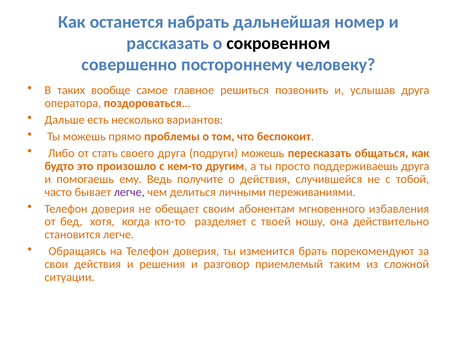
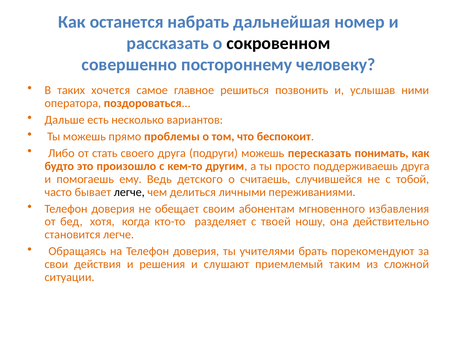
вообще: вообще -> хочется (111, 90)
услышав друга: друга -> ними (415, 90)
общаться: общаться -> понимать (382, 153)
получите: получите -> детского (200, 179)
о действия: действия -> считаешь (265, 179)
легче colour: purple -> black (129, 192)
изменится: изменится -> учителями (267, 252)
разговор: разговор -> слушают (226, 265)
